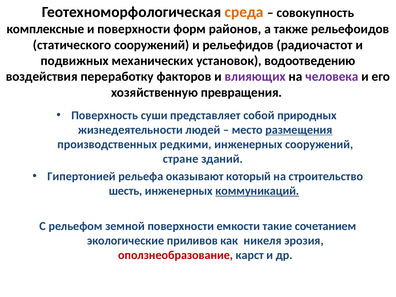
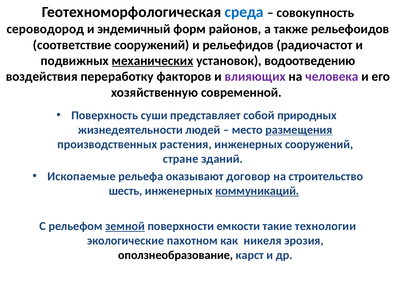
среда colour: orange -> blue (244, 12)
комплексные: комплексные -> сероводород (45, 29)
и поверхности: поверхности -> эндемичный (134, 29)
статического: статического -> соответствие (72, 45)
механических underline: none -> present (153, 61)
превращения: превращения -> современной (241, 92)
редкими: редкими -> растения (186, 144)
Гипертонией: Гипертонией -> Ископаемые (82, 176)
который: который -> договор (248, 176)
земной underline: none -> present (125, 226)
сочетанием: сочетанием -> технологии (325, 226)
приливов: приливов -> пахотном (192, 241)
оползнеобразование colour: red -> black (176, 255)
